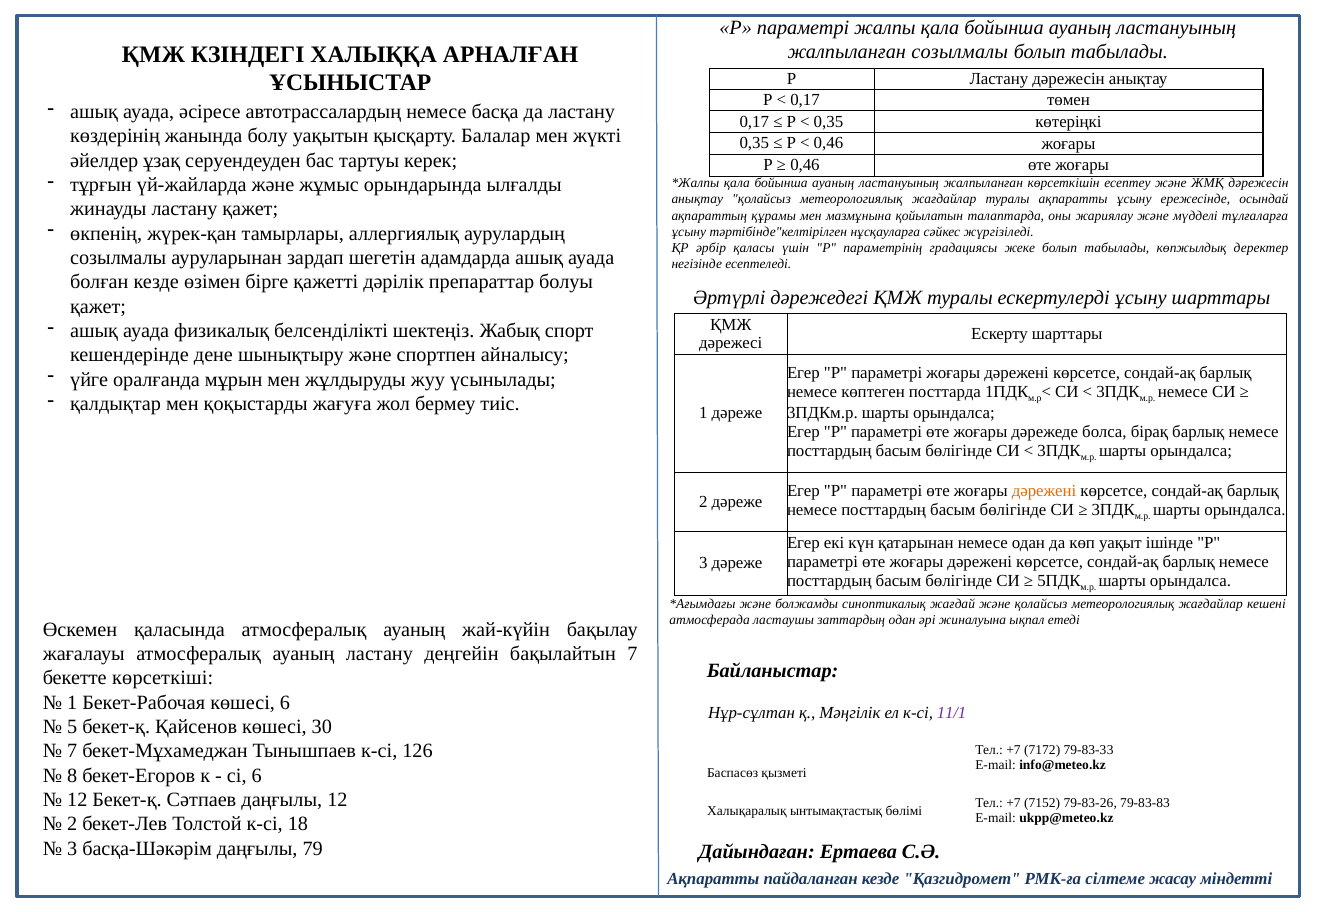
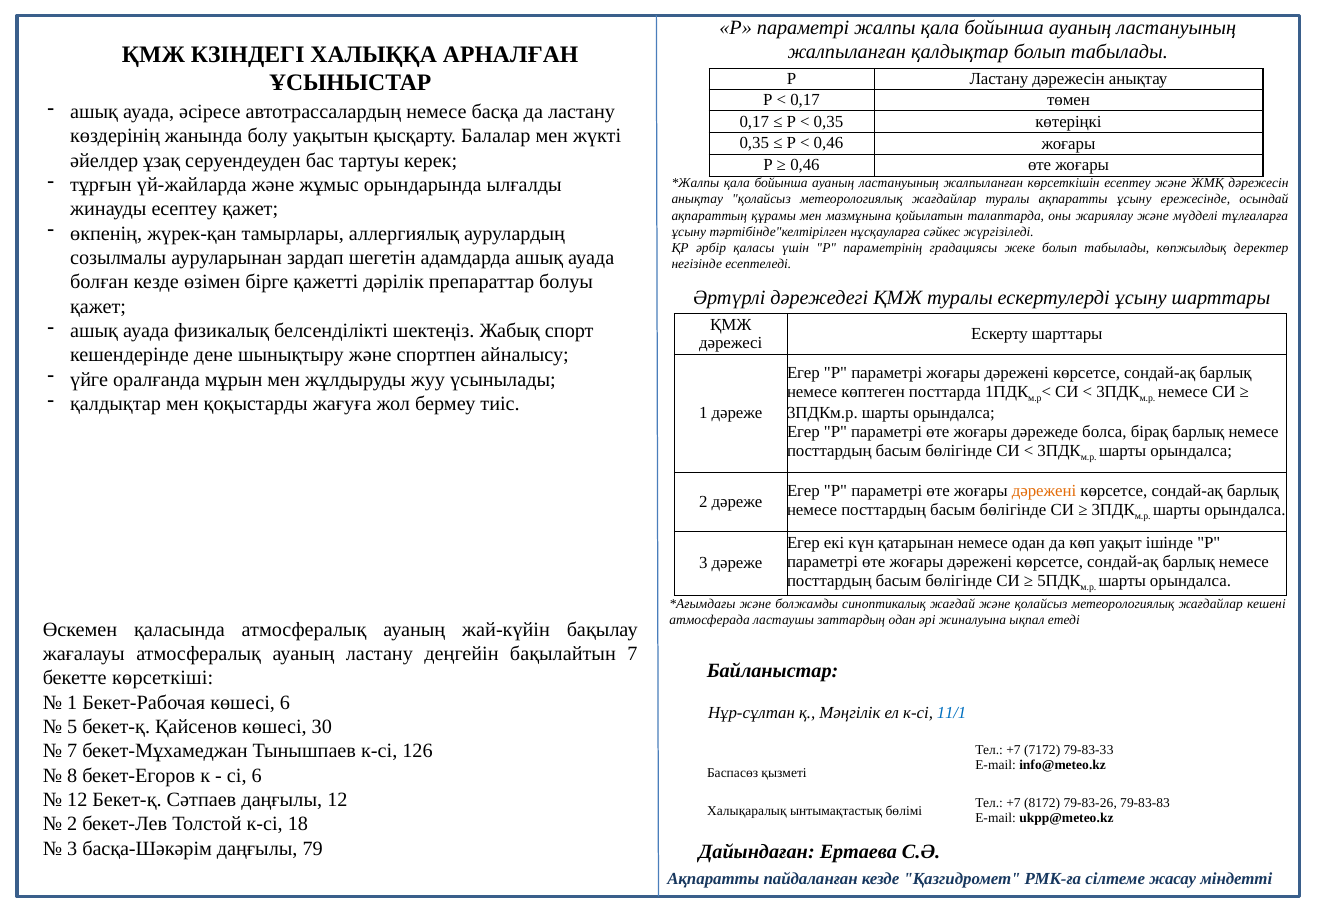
жалпыланған созылмалы: созылмалы -> қалдықтар (960, 52)
жинауды ластану: ластану -> есептеу (184, 209)
11/1 colour: purple -> blue (952, 713)
7152: 7152 -> 8172 (1042, 803)
